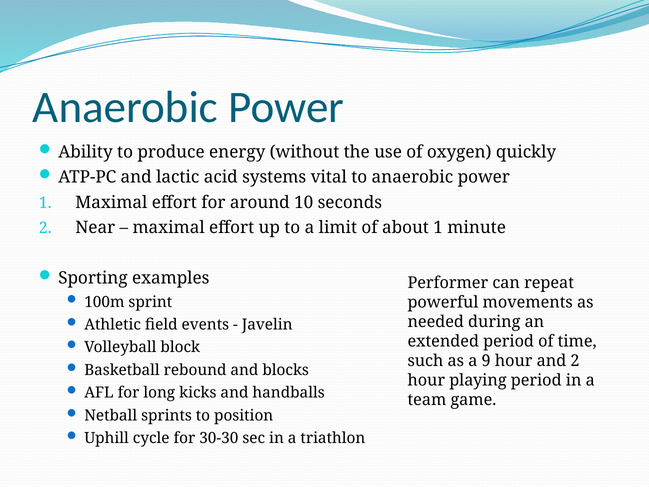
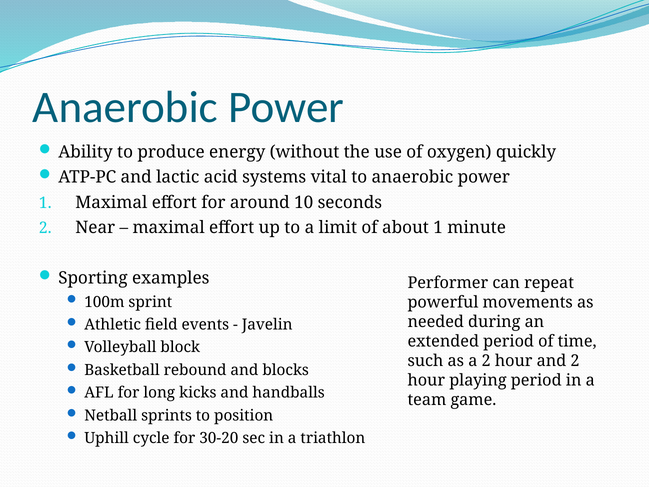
a 9: 9 -> 2 (486, 361)
30-30: 30-30 -> 30-20 (219, 438)
